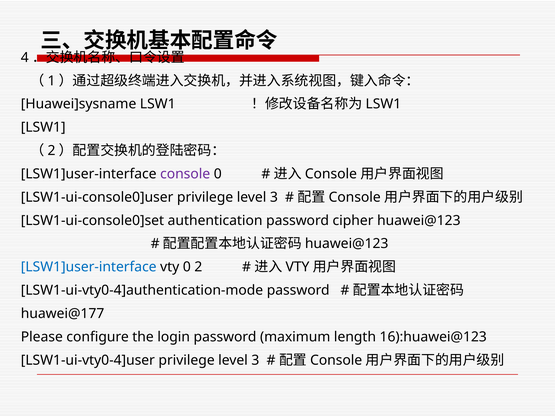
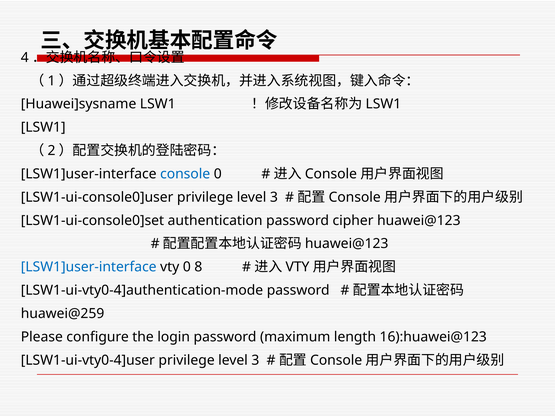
console colour: purple -> blue (185, 174)
2: 2 -> 8 (198, 267)
huawei@177: huawei@177 -> huawei@259 (63, 314)
